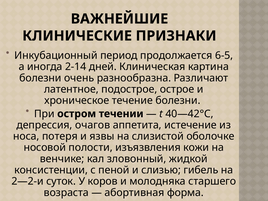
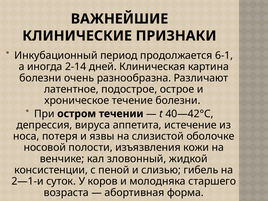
6-5: 6-5 -> 6-1 (224, 55)
очагов: очагов -> вируса (93, 125)
2—2-и: 2—2-и -> 2—1-и (28, 181)
